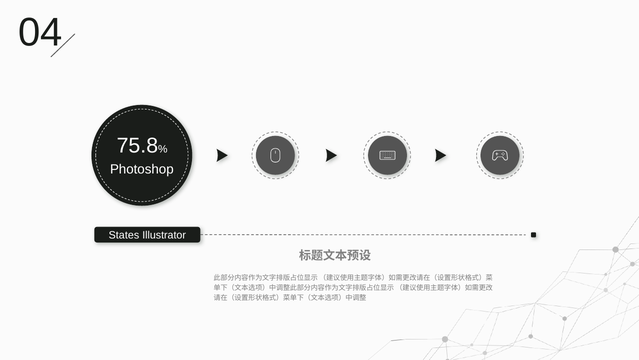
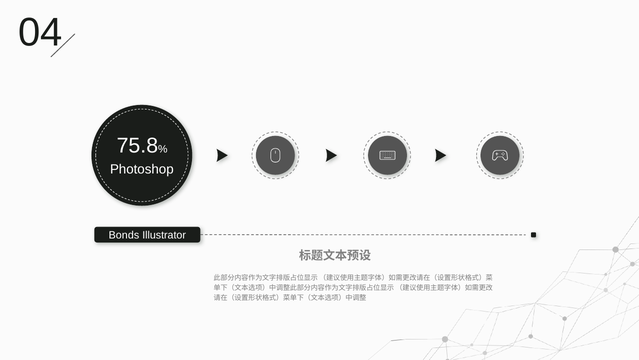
States: States -> Bonds (124, 235)
